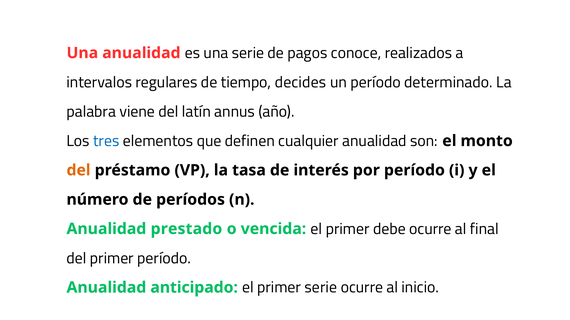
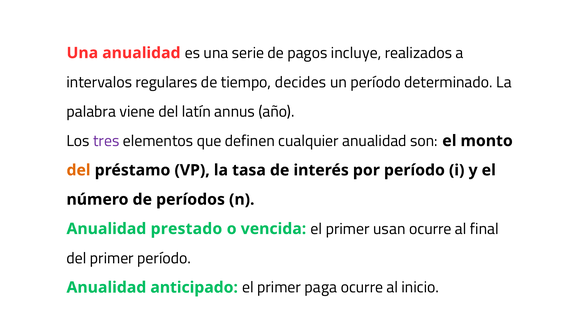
conoce: conoce -> incluye (356, 53)
tres colour: blue -> purple (106, 141)
debe: debe -> usan (389, 229)
primer serie: serie -> paga (321, 288)
